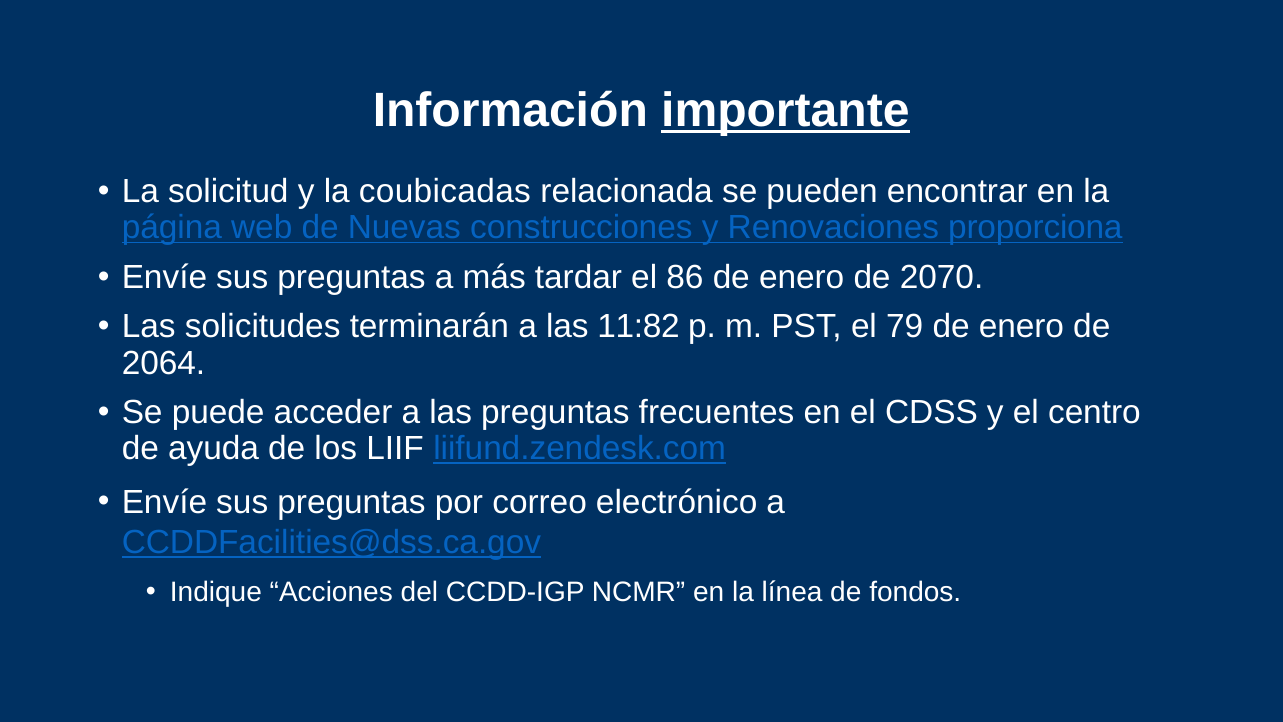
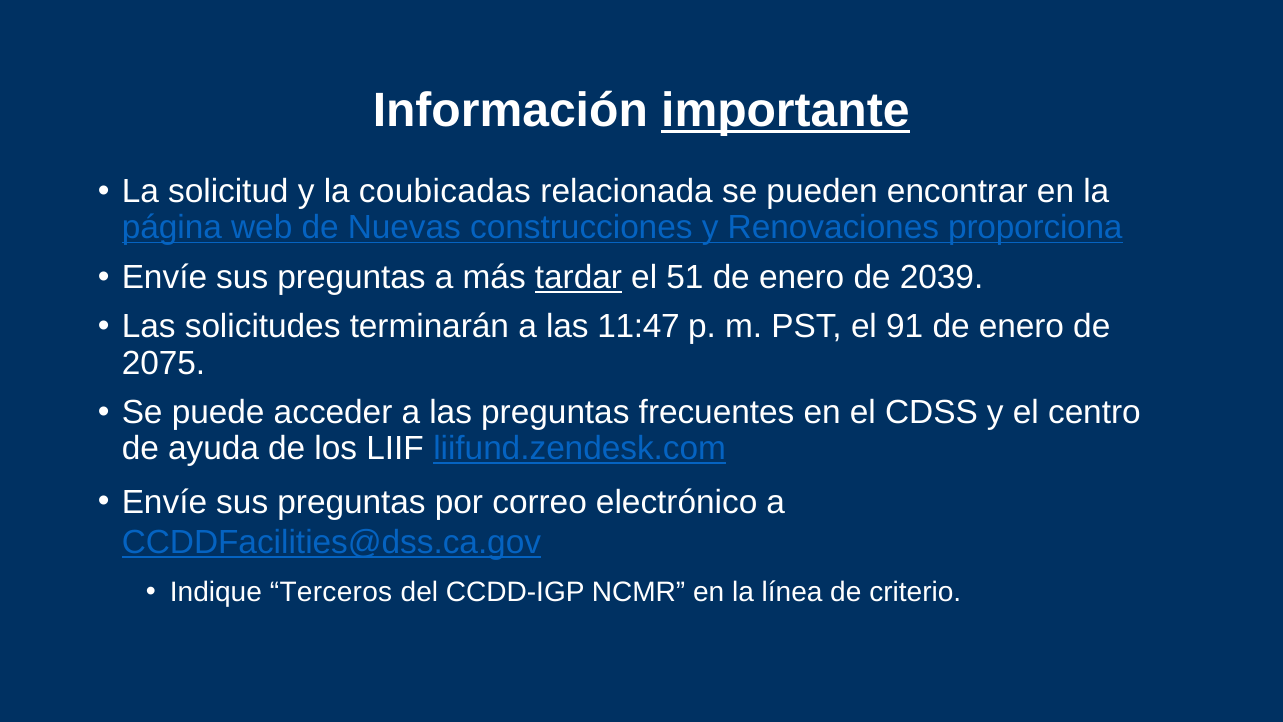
tardar underline: none -> present (579, 277)
86: 86 -> 51 (685, 277)
2070: 2070 -> 2039 (942, 277)
11:82: 11:82 -> 11:47 (639, 327)
79: 79 -> 91 (905, 327)
2064: 2064 -> 2075 (164, 363)
Acciones: Acciones -> Terceros (331, 592)
fondos: fondos -> criterio (915, 592)
